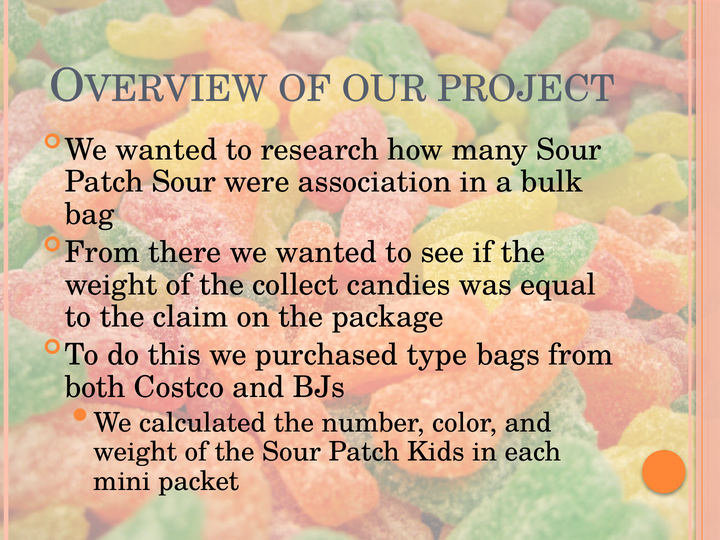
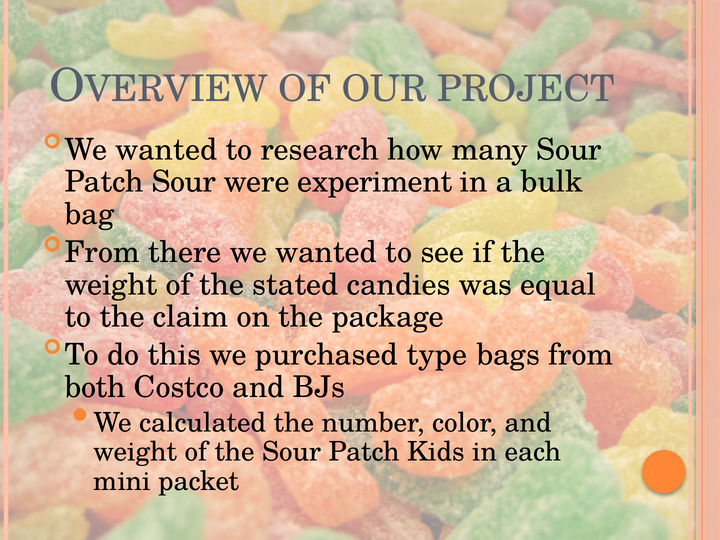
association: association -> experiment (375, 182)
collect: collect -> stated (295, 285)
